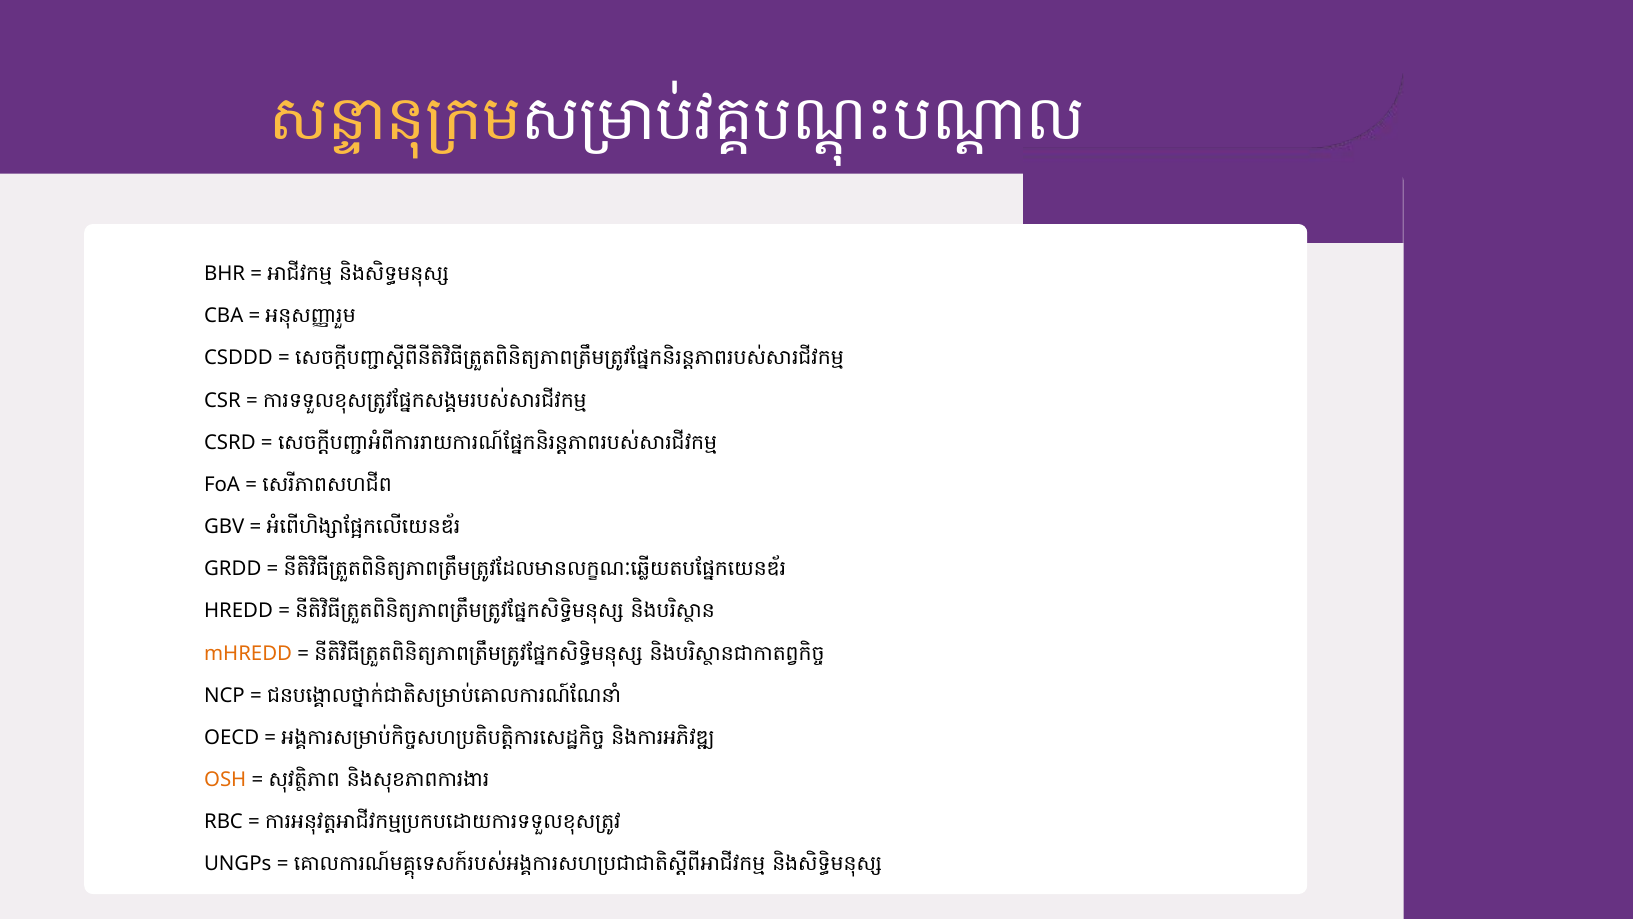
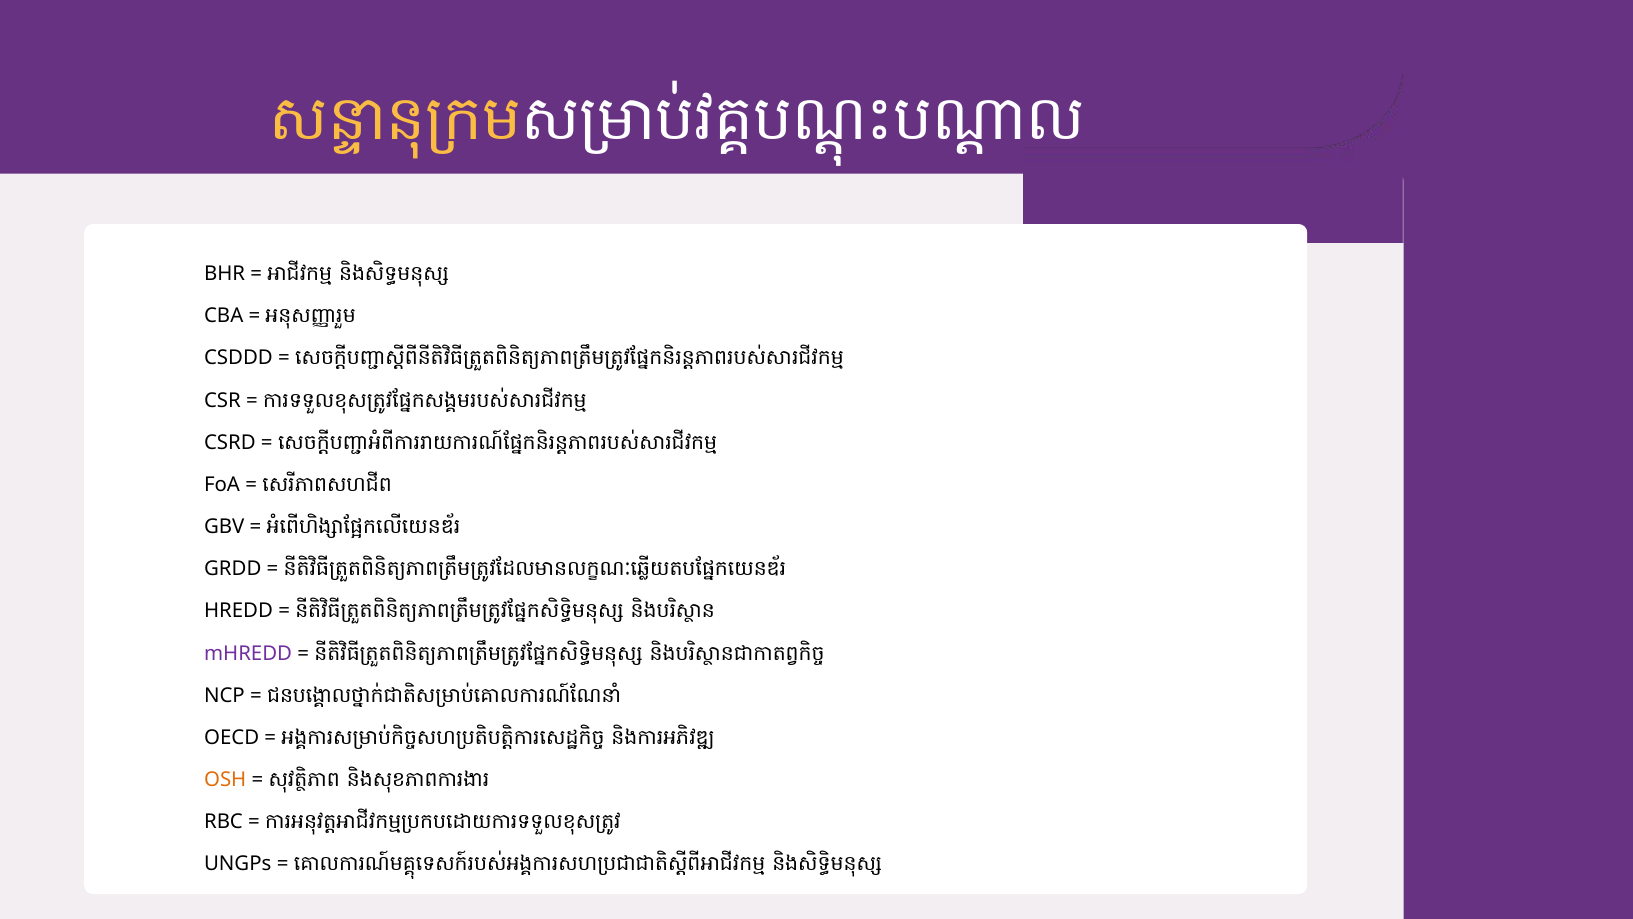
mHREDD colour: orange -> purple (248, 653)
